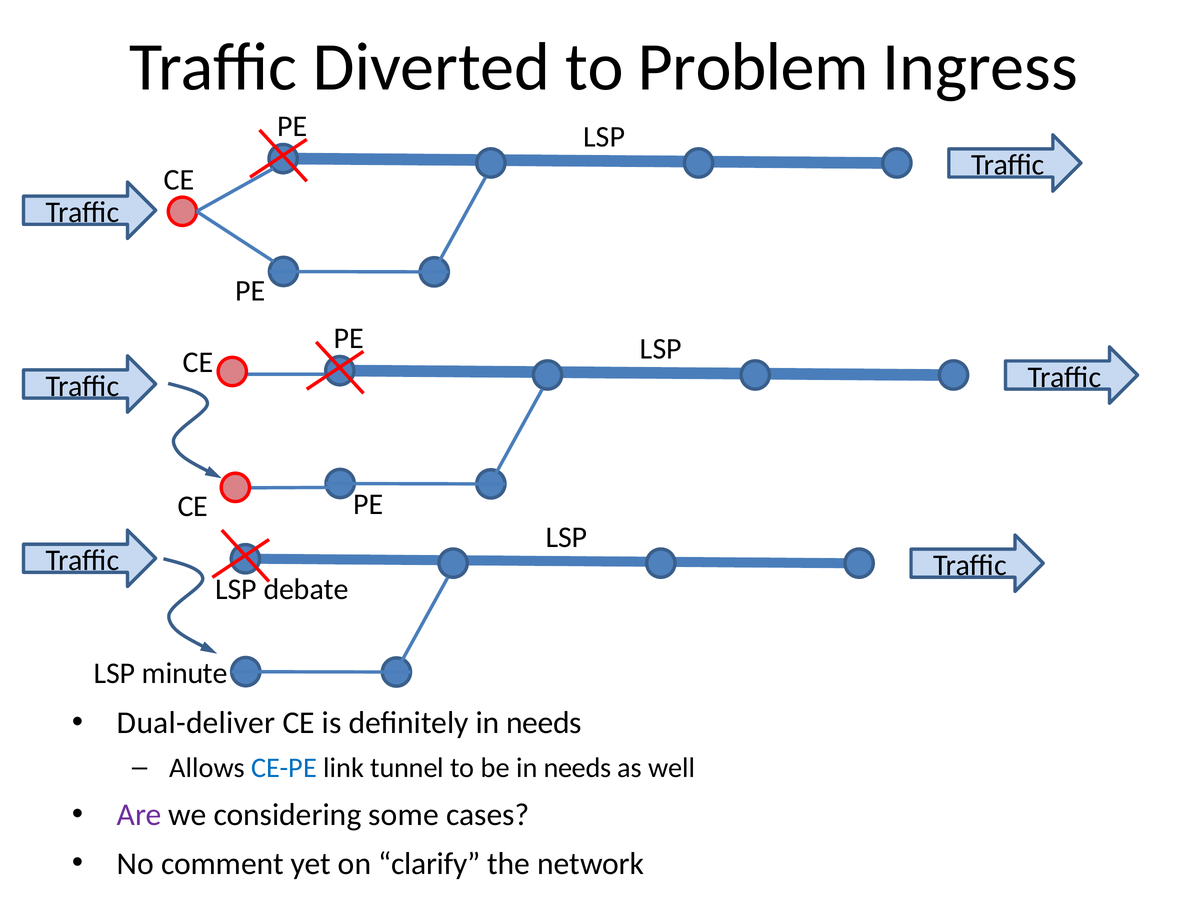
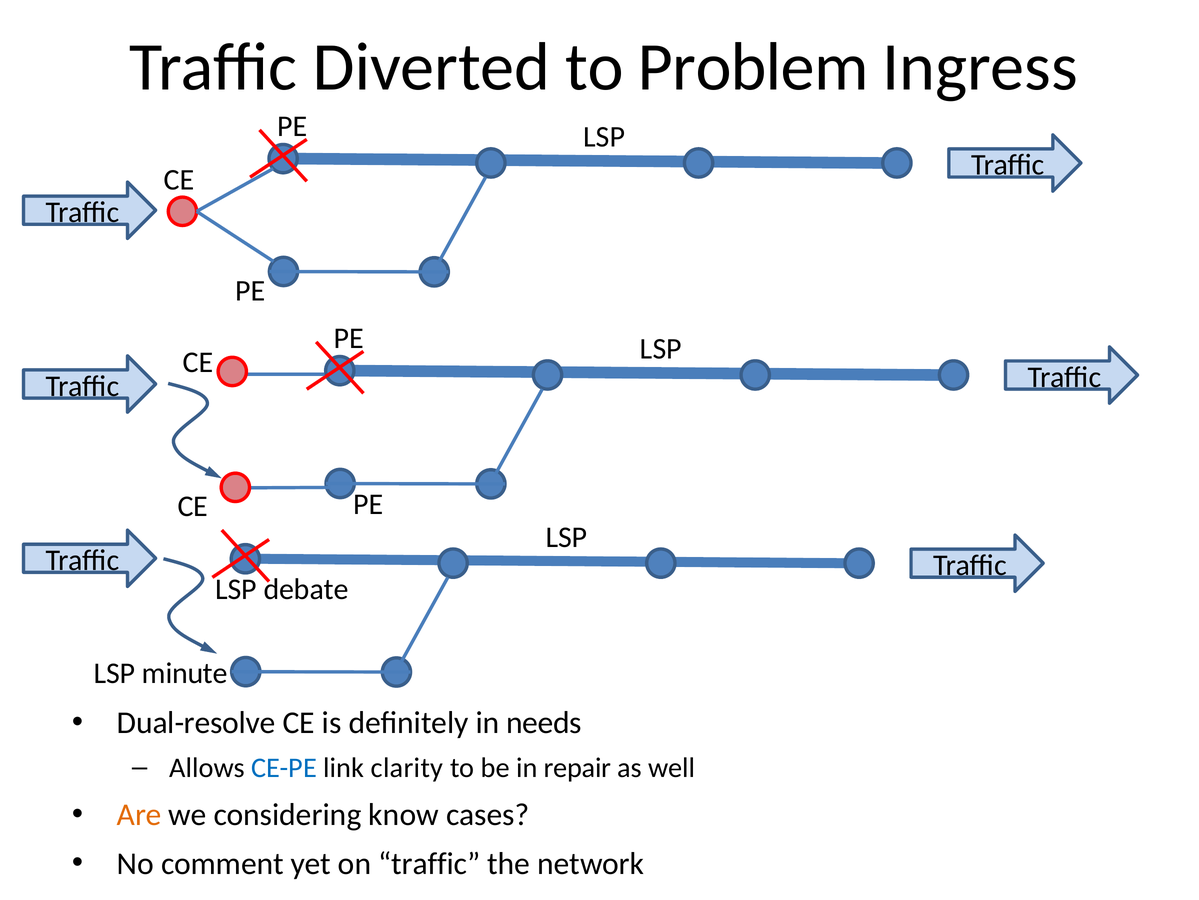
Dual-deliver: Dual-deliver -> Dual-resolve (196, 722)
tunnel: tunnel -> clarity (407, 767)
be in needs: needs -> repair (577, 767)
Are colour: purple -> orange (139, 814)
some: some -> know (404, 814)
on clarify: clarify -> traffic (429, 863)
